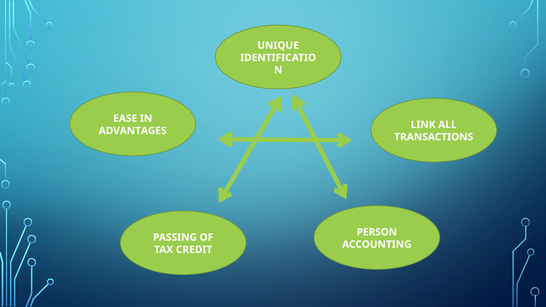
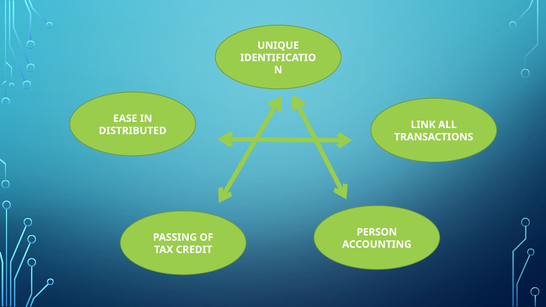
ADVANTAGES: ADVANTAGES -> DISTRIBUTED (133, 131)
